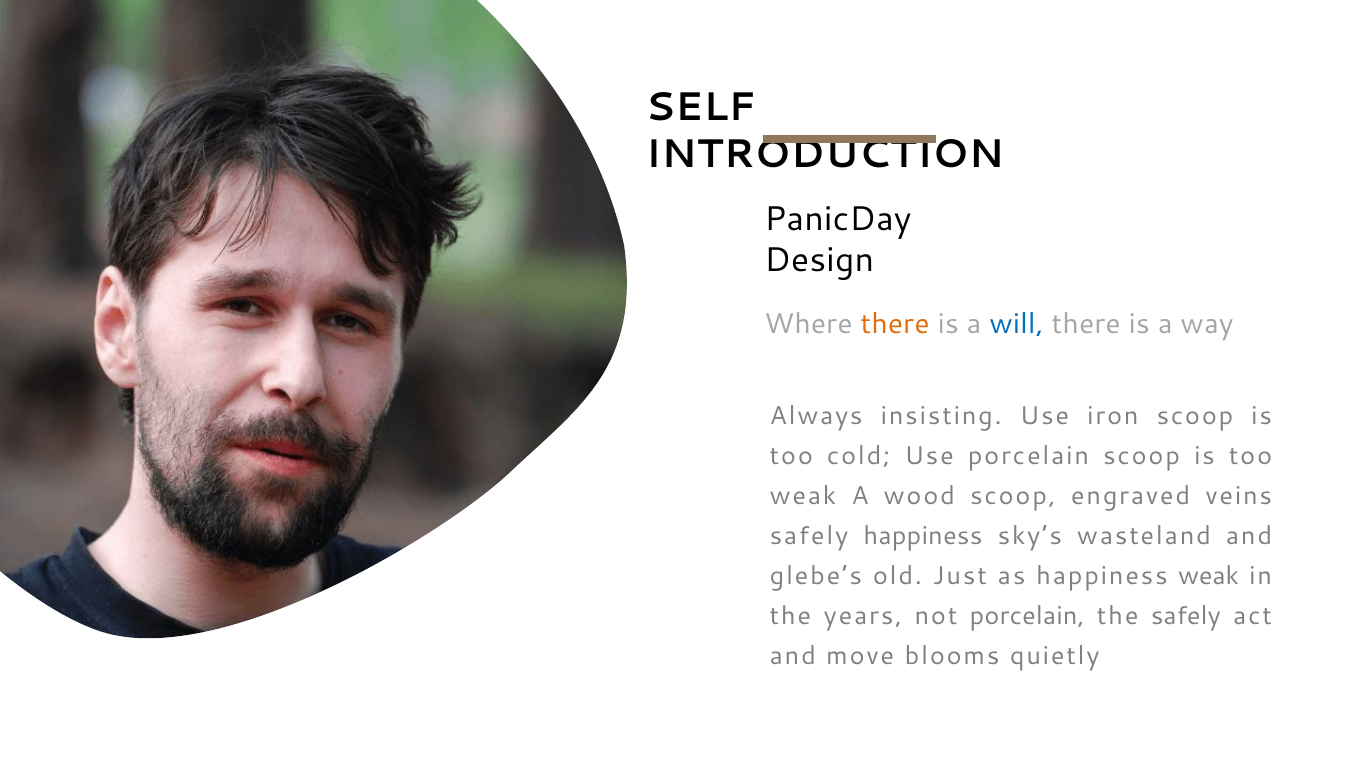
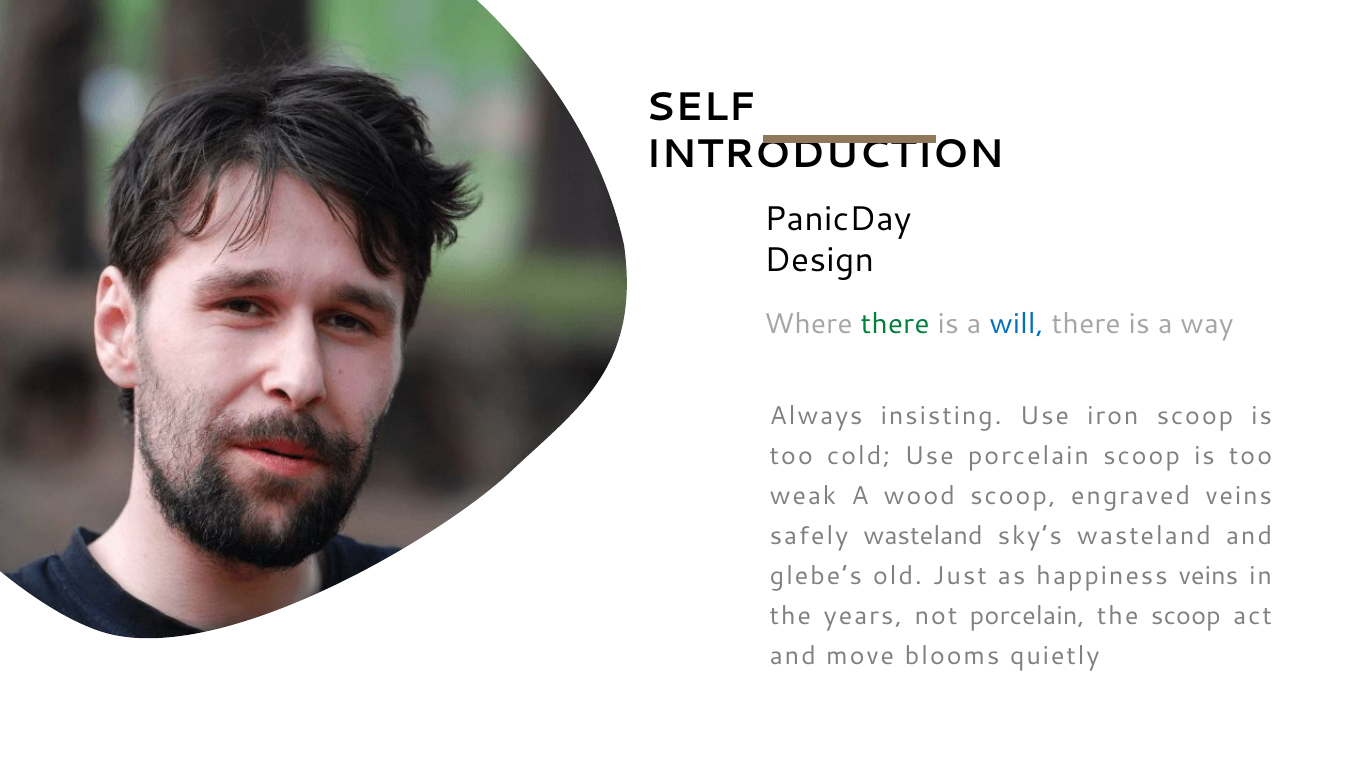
there colour: orange -> green (895, 324)
safely happiness: happiness -> wasteland (923, 536)
happiness weak: weak -> veins (1208, 576)
the safely: safely -> scoop (1186, 616)
